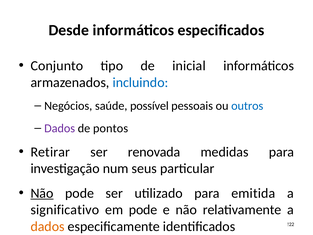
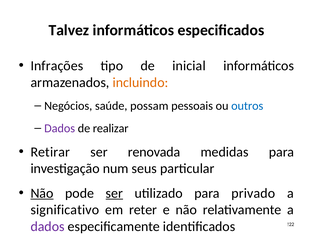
Desde: Desde -> Talvez (69, 30)
Conjunto: Conjunto -> Infrações (57, 66)
incluindo colour: blue -> orange (140, 82)
possível: possível -> possam (149, 106)
pontos: pontos -> realizar (111, 128)
ser underline: none -> present (114, 193)
emitida: emitida -> privado (253, 193)
em pode: pode -> reter (143, 210)
dados colour: orange -> purple (48, 226)
